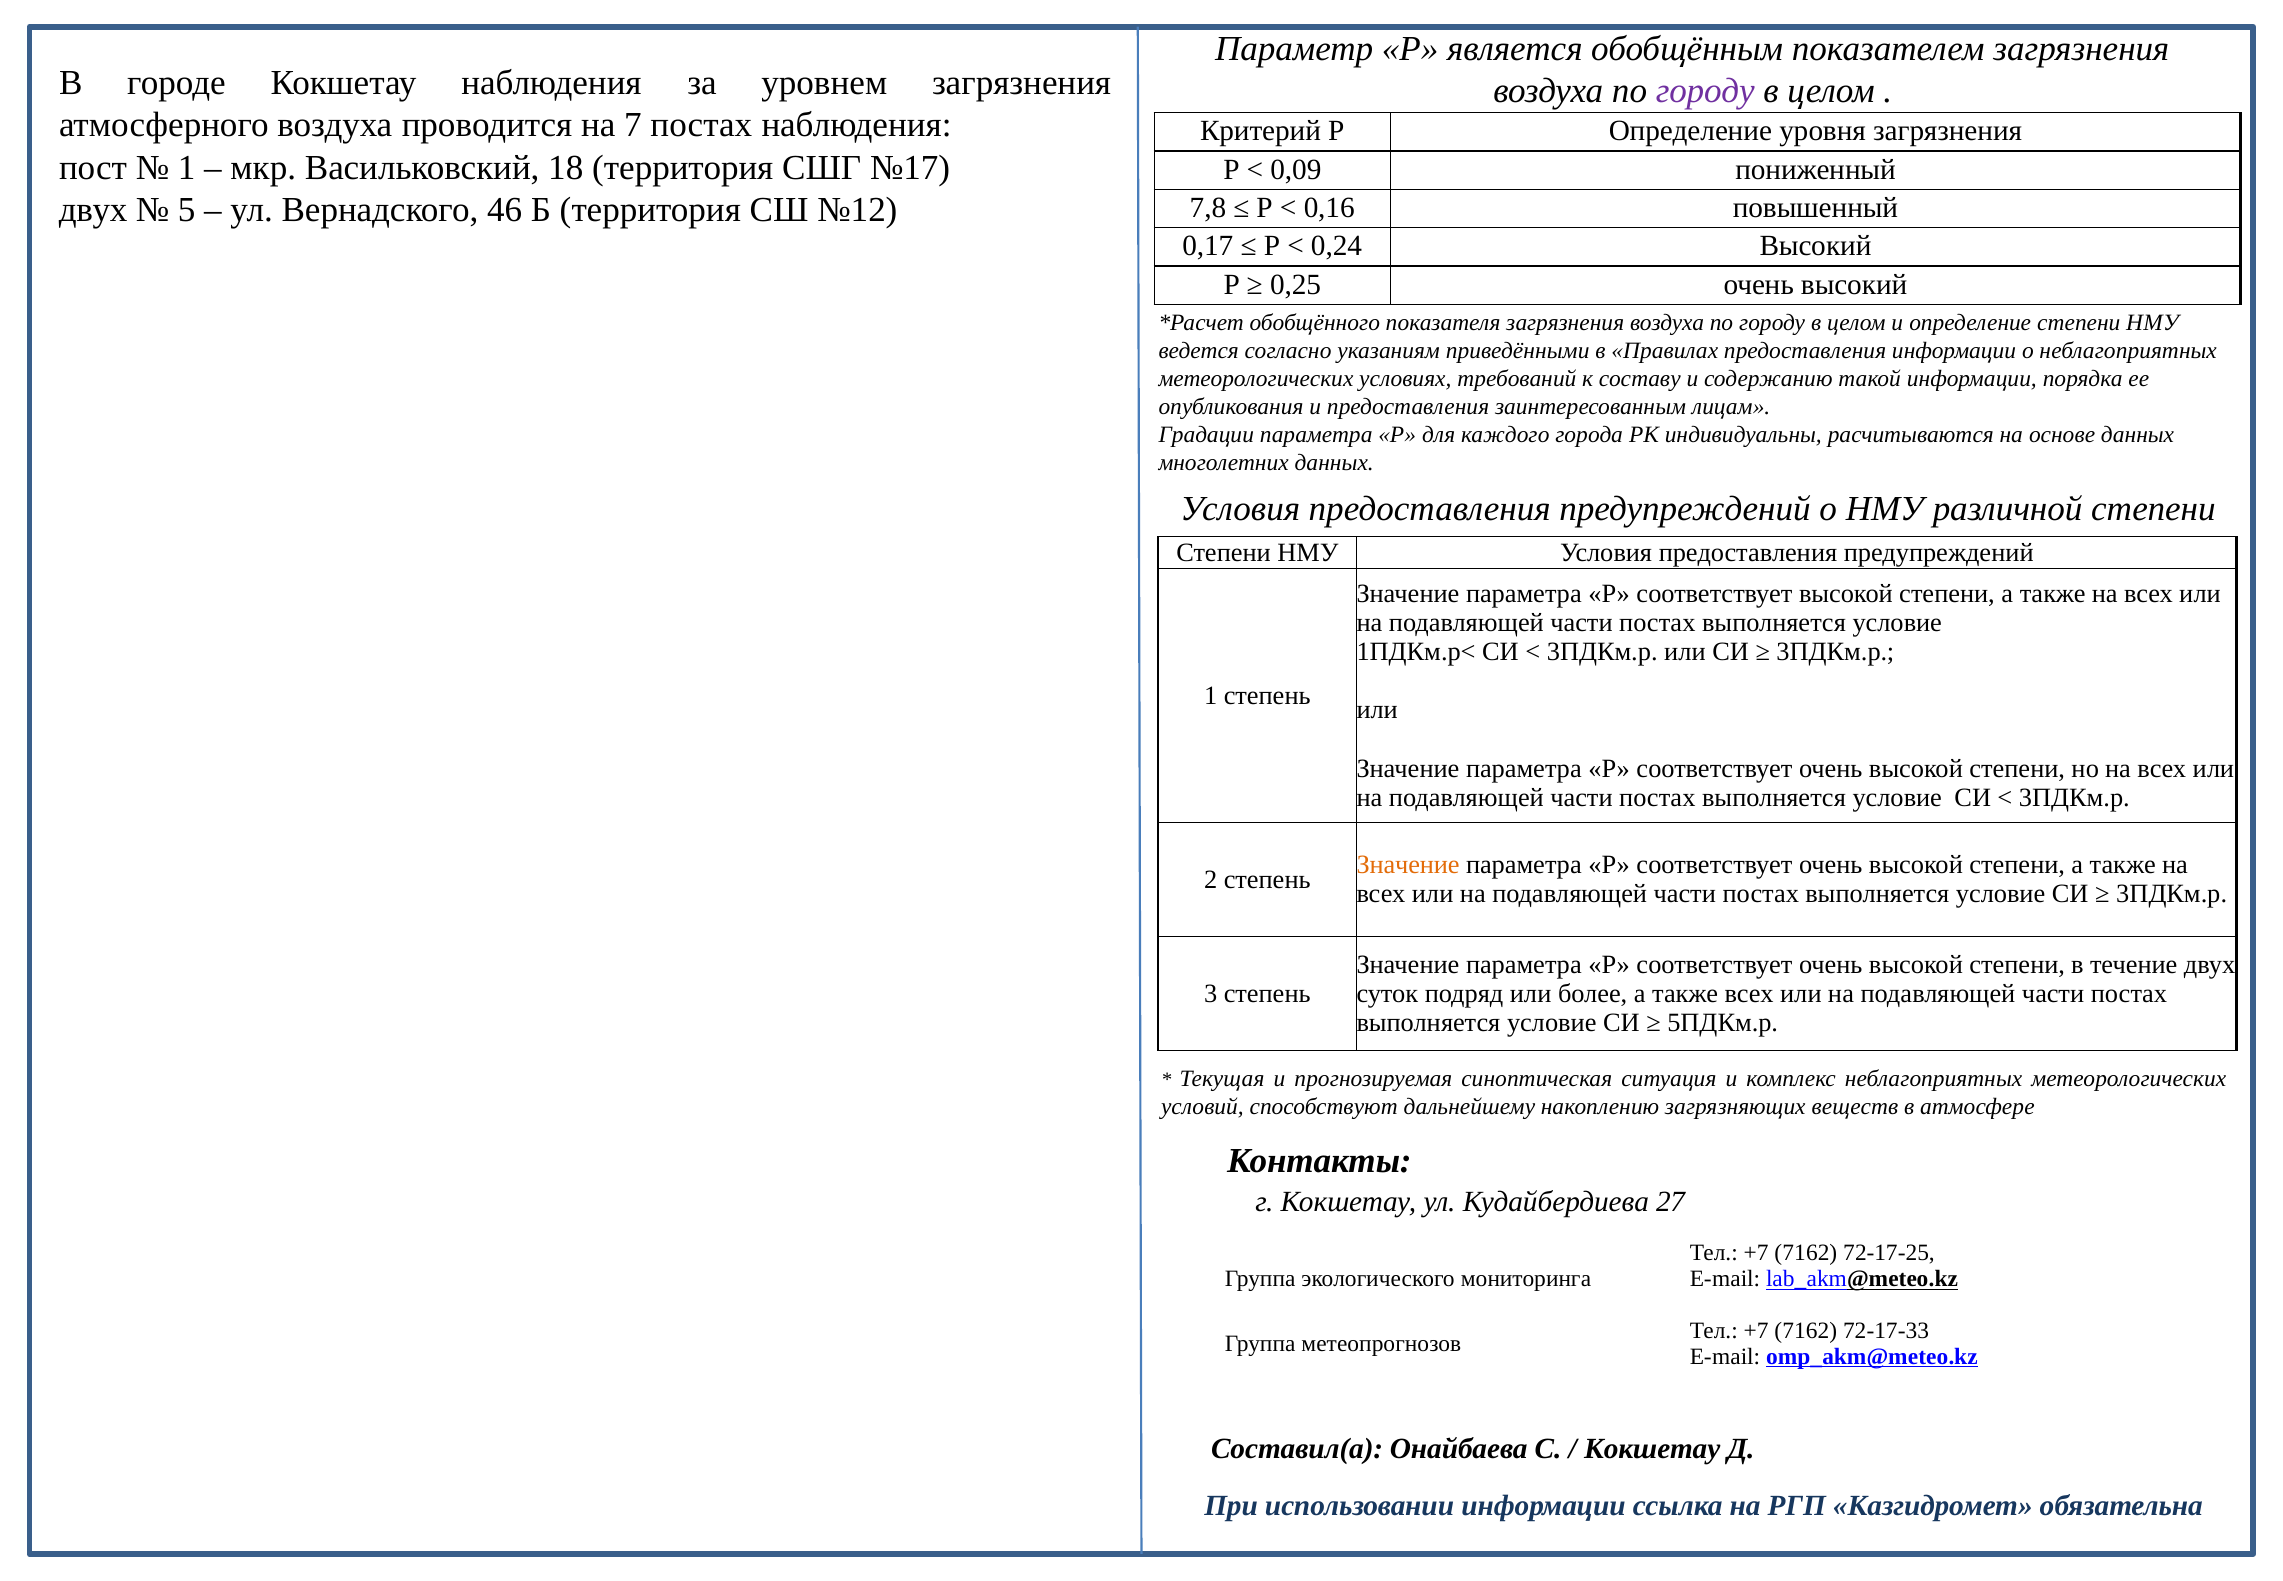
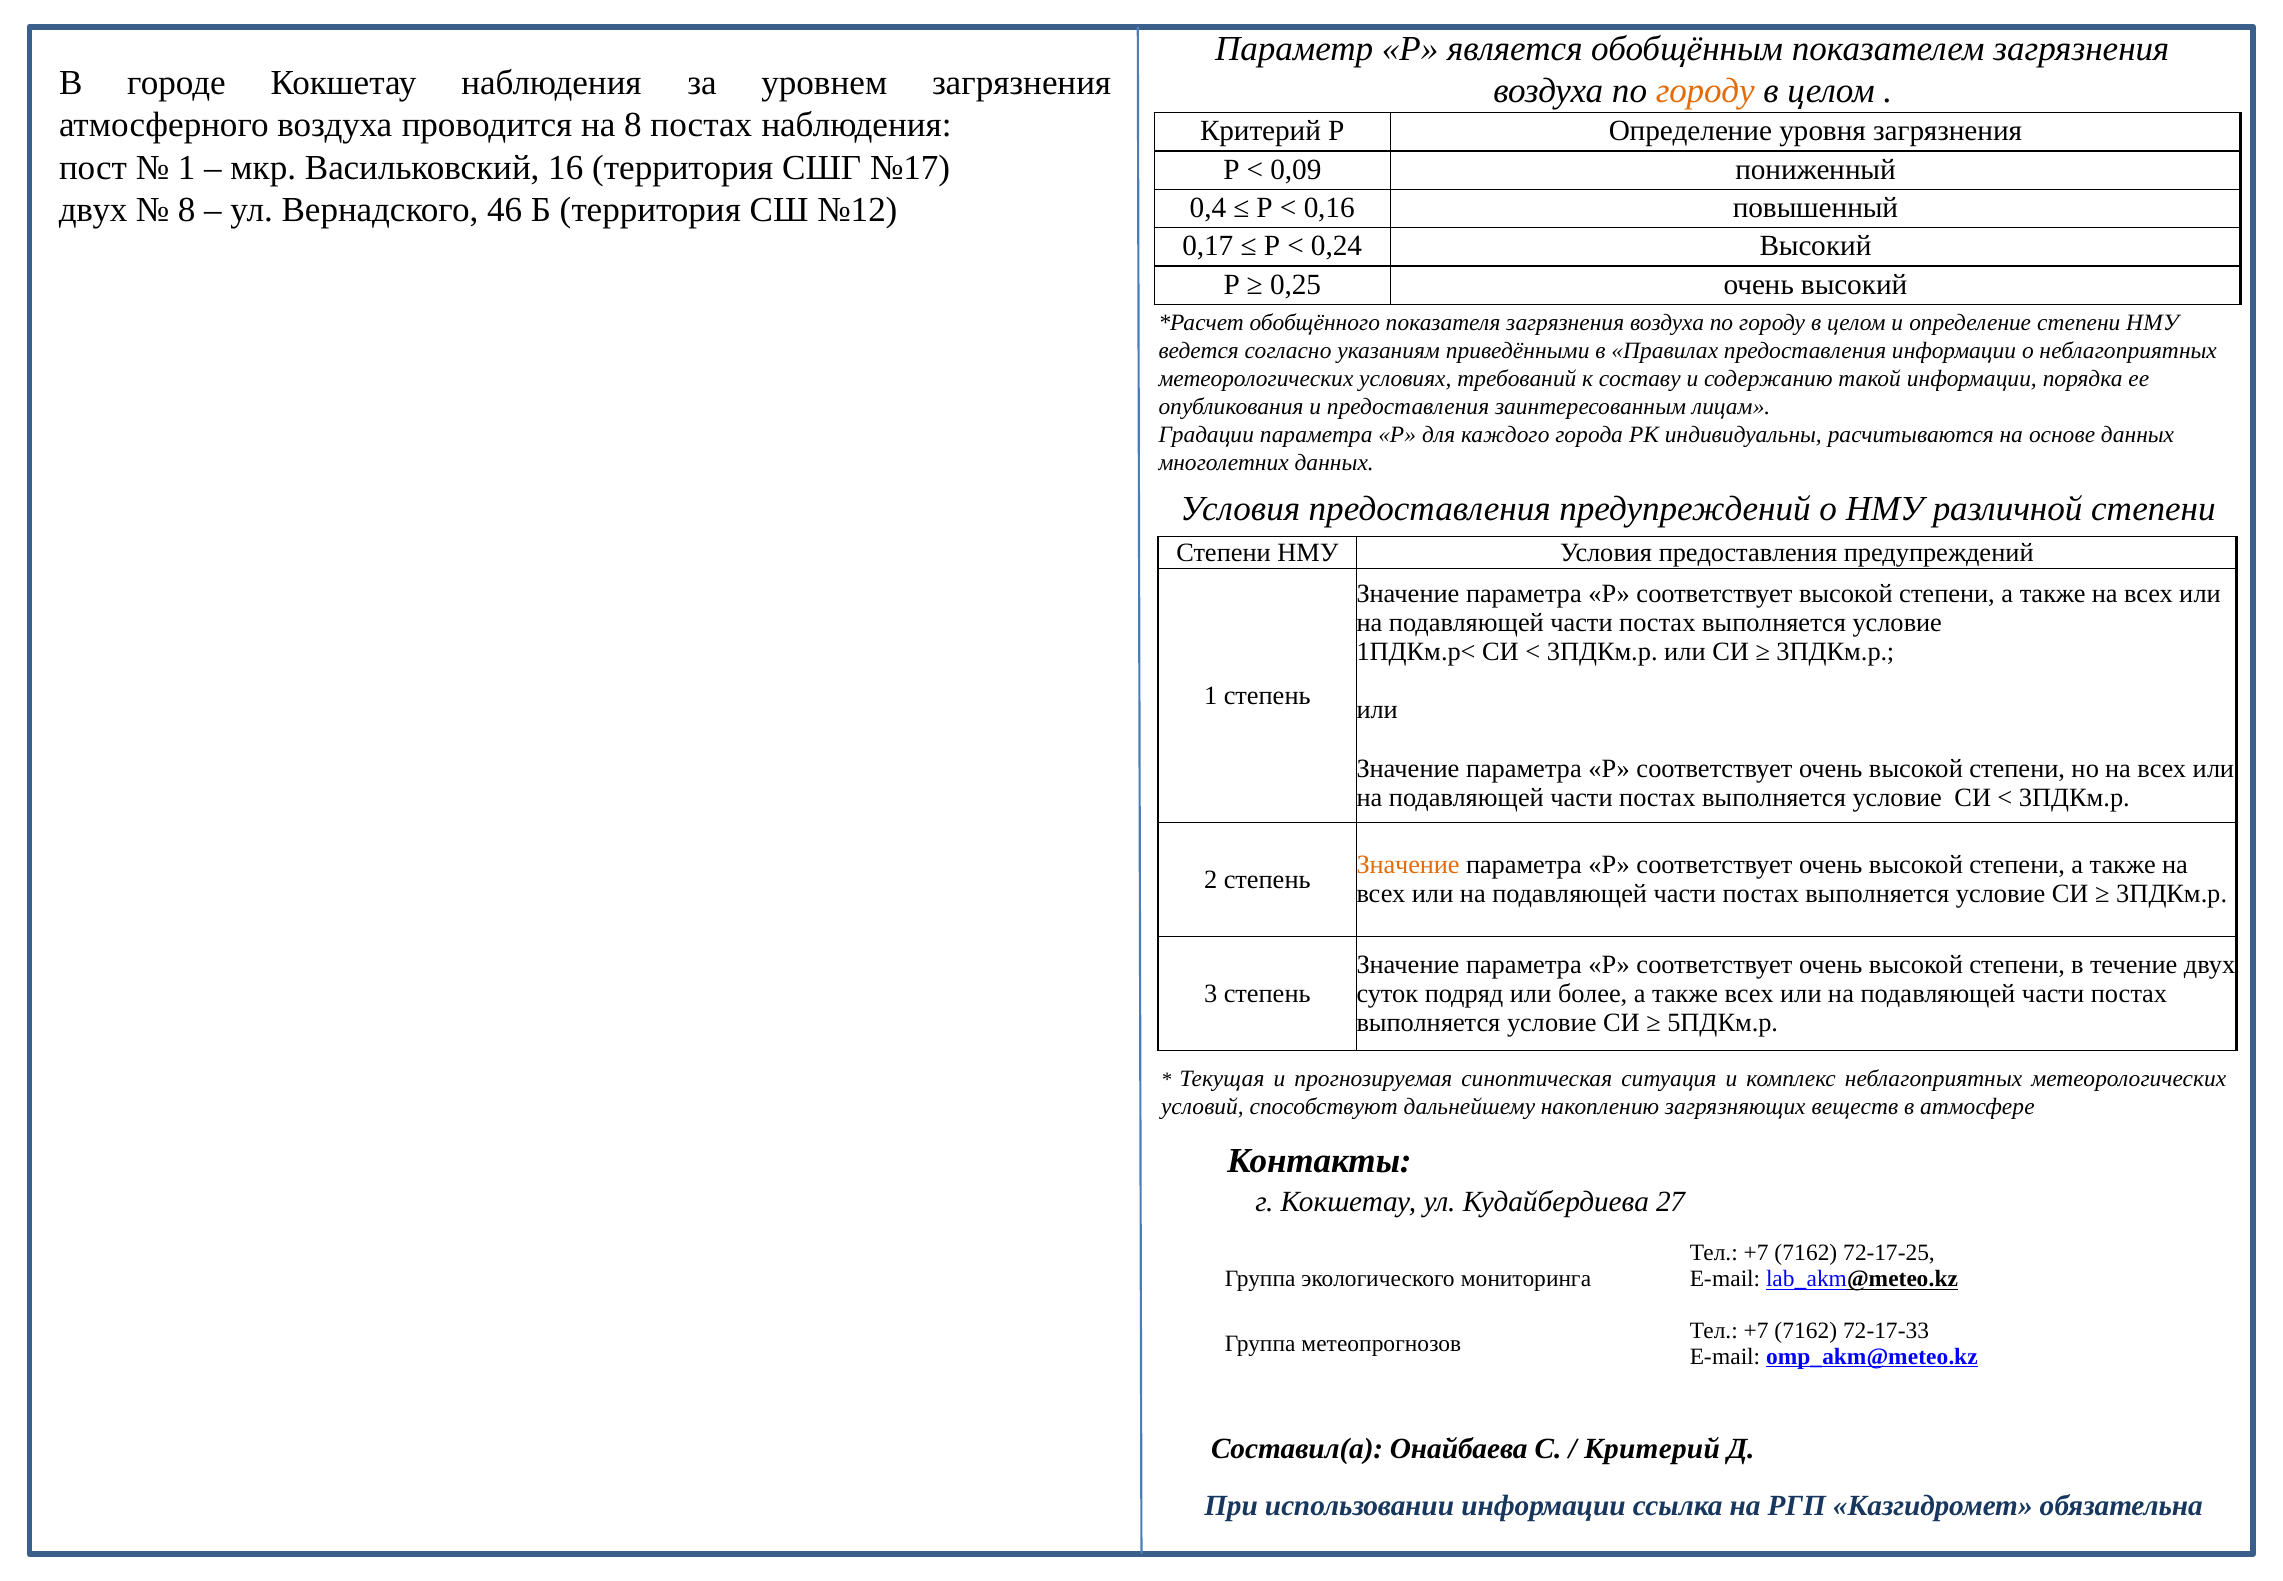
городу colour: purple -> orange (1705, 91)
на 7: 7 -> 8 (633, 125)
18: 18 -> 16 (566, 167)
5: 5 -> 8 (187, 210)
7,8: 7,8 -> 0,4 (1208, 208)
Кокшетау: Кокшетау -> Критерий (1652, 1448)
